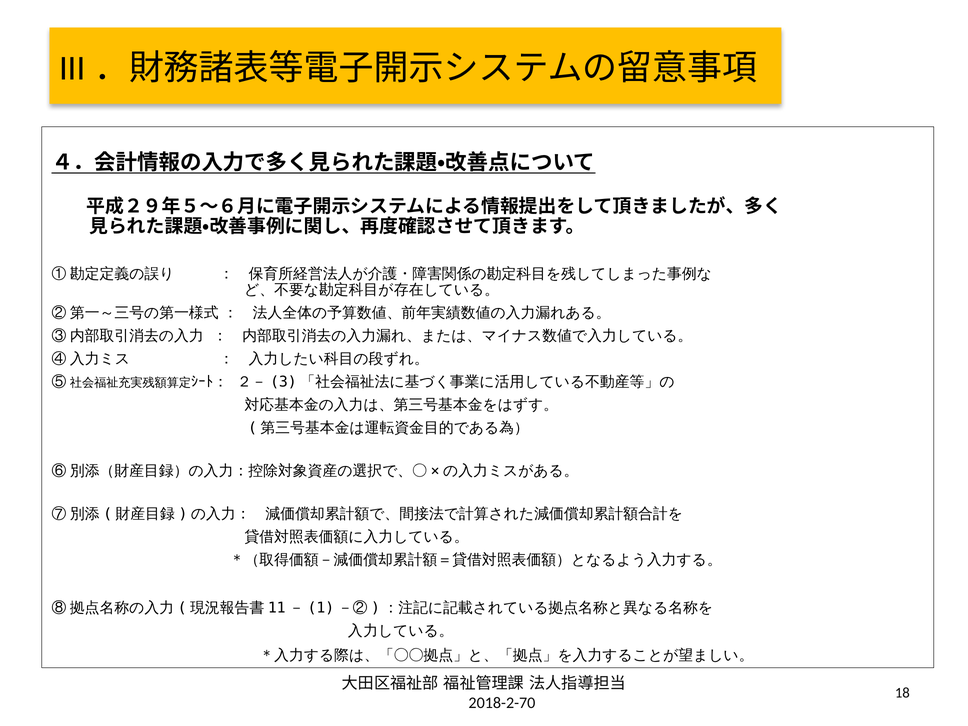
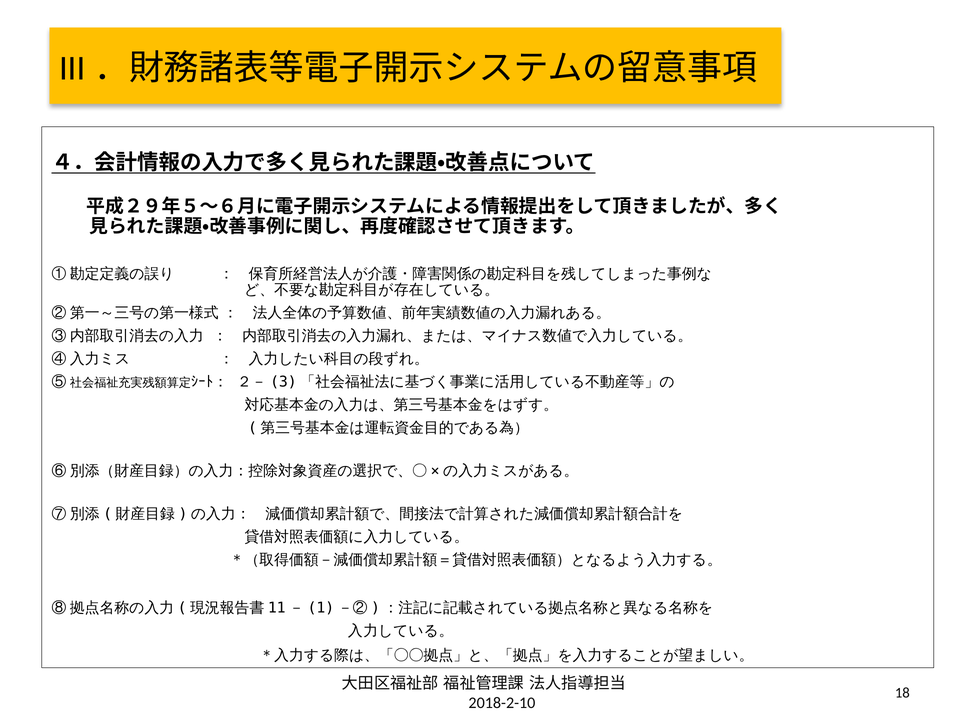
2018-2-70: 2018-2-70 -> 2018-2-10 (502, 703)
